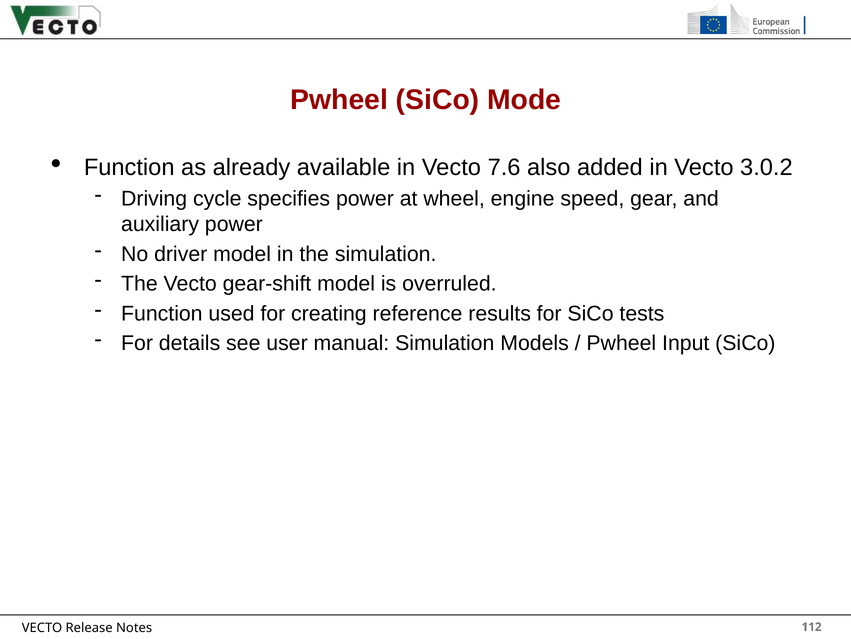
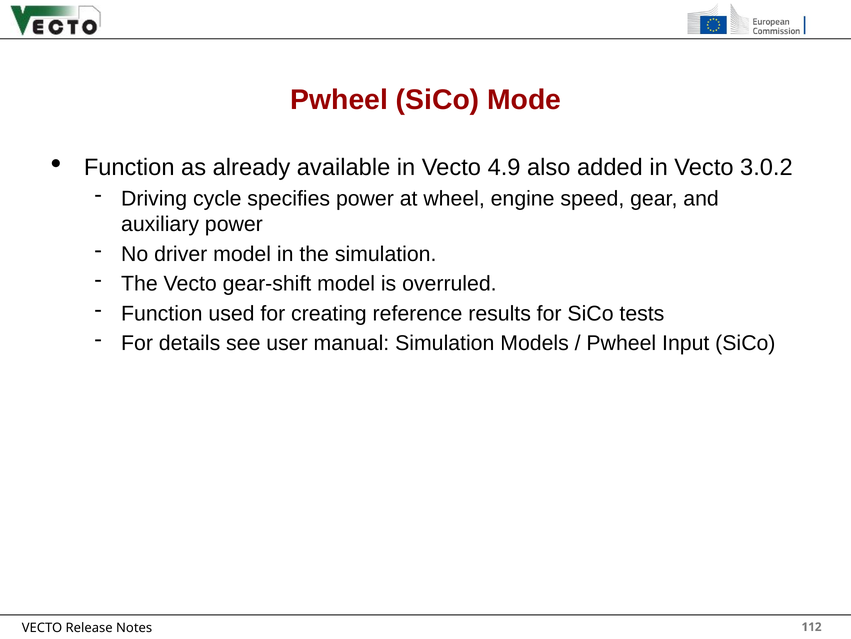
7.6: 7.6 -> 4.9 (504, 167)
